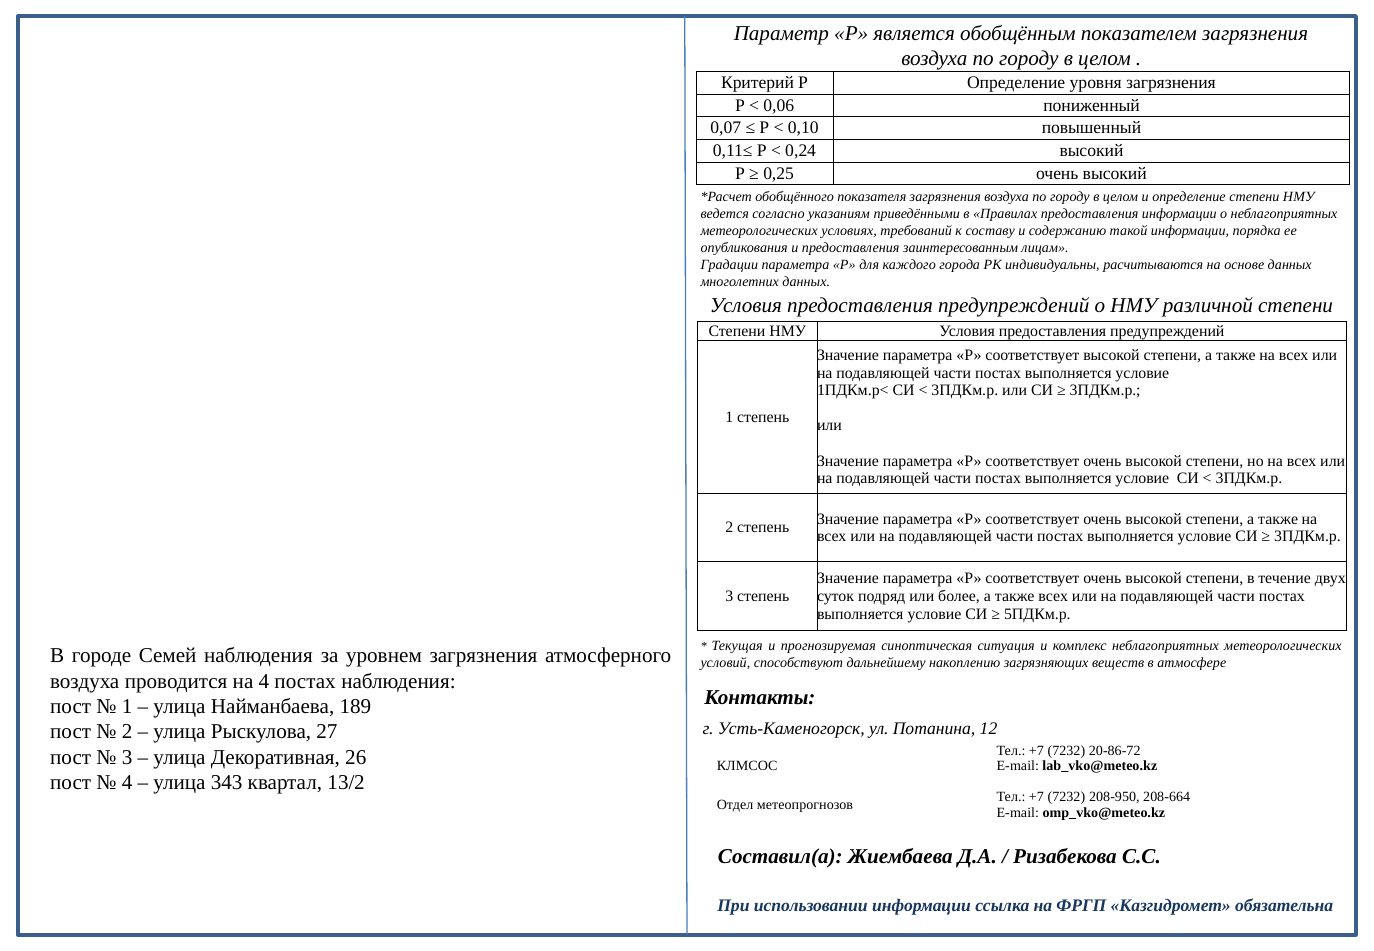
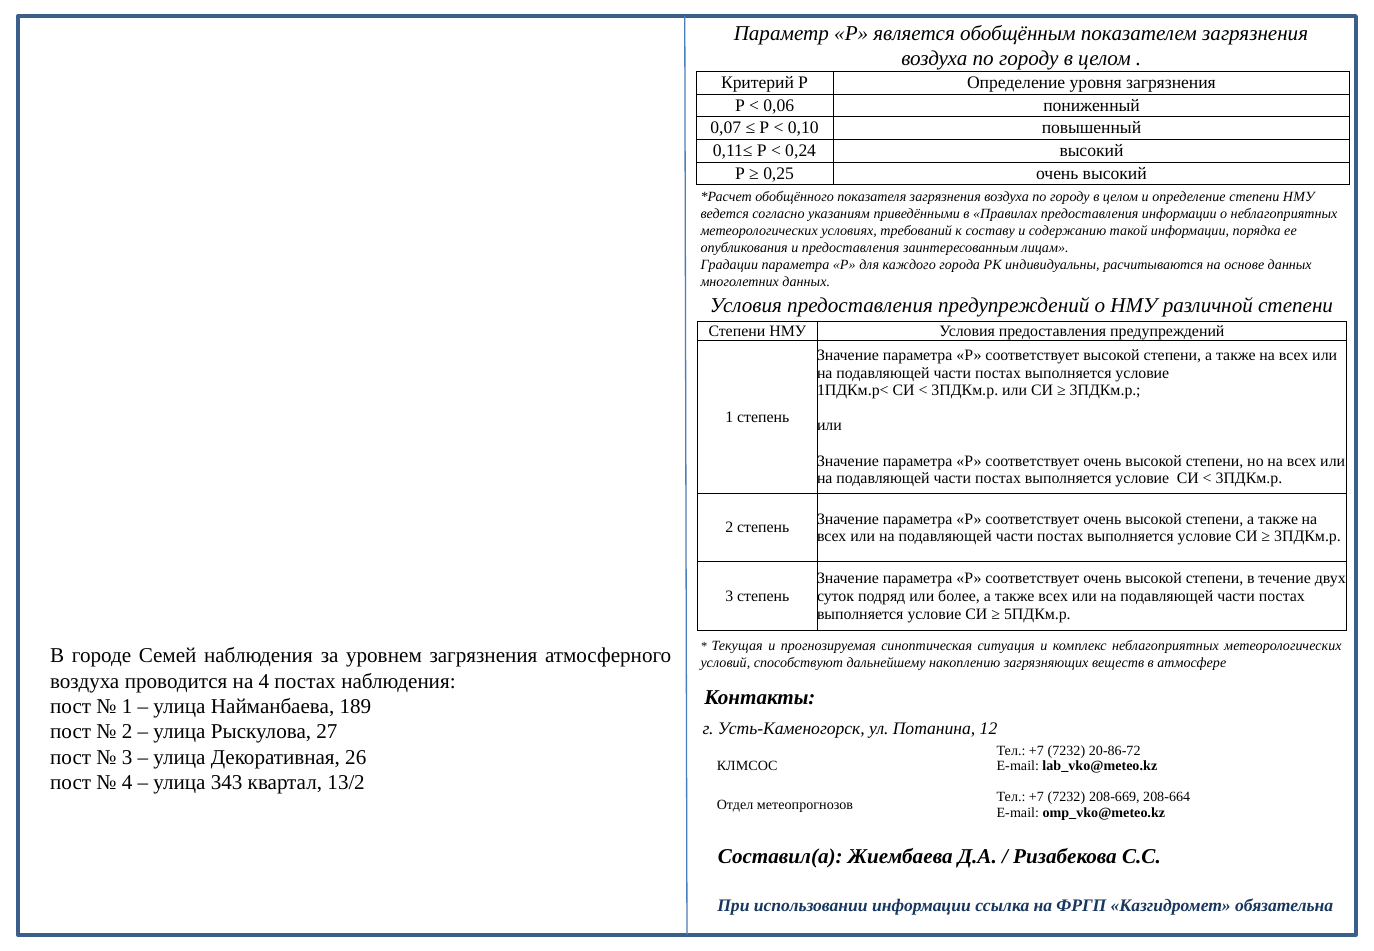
208-950: 208-950 -> 208-669 (1114, 797)
